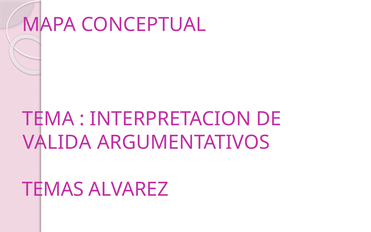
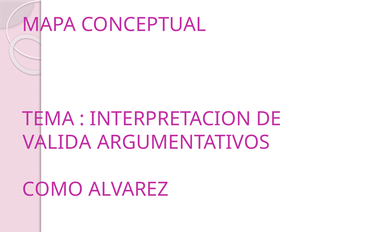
TEMAS: TEMAS -> COMO (53, 189)
